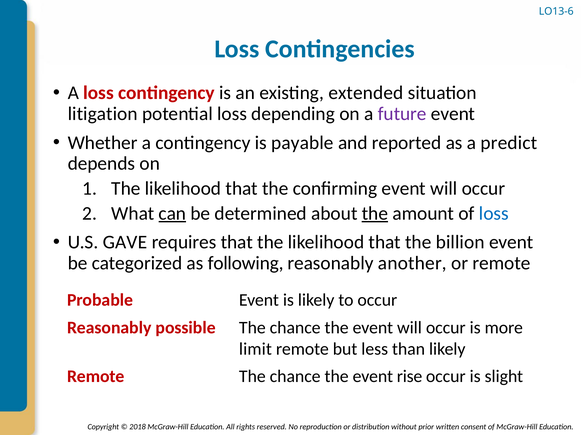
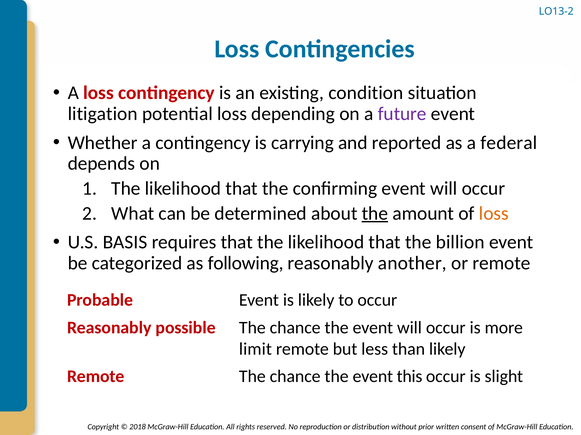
LO13-6: LO13-6 -> LO13-2 (556, 11)
extended: extended -> condition (366, 93)
payable: payable -> carrying (303, 143)
predict: predict -> federal (509, 143)
can underline: present -> none (172, 214)
loss colour: blue -> orange (494, 214)
GAVE: GAVE -> BASIS (125, 243)
rise: rise -> this (410, 377)
